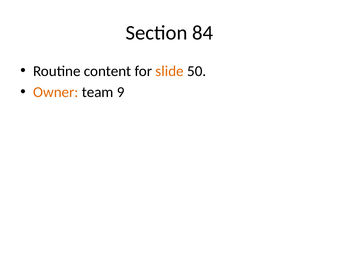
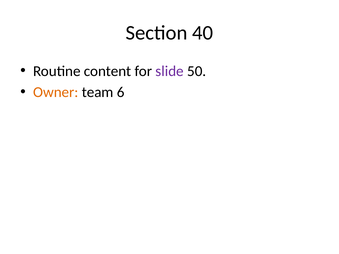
84: 84 -> 40 (203, 33)
slide colour: orange -> purple (170, 71)
9: 9 -> 6 (121, 92)
